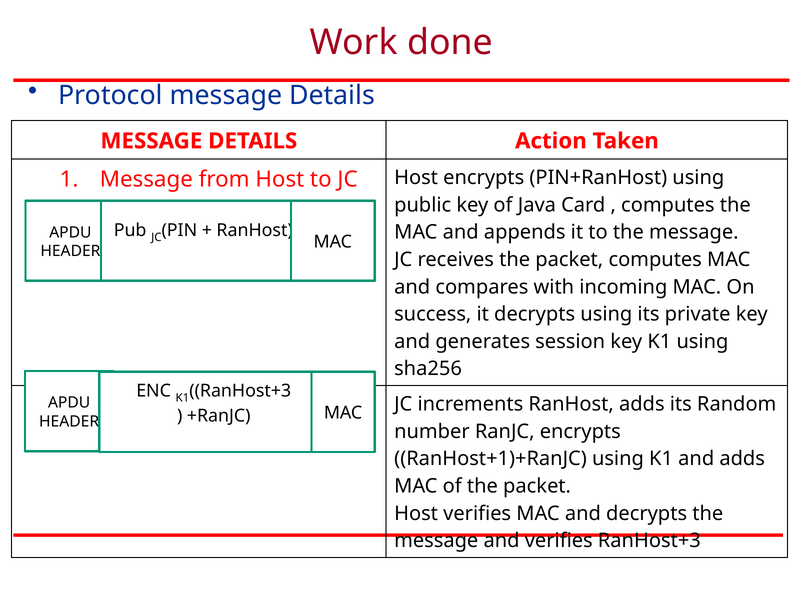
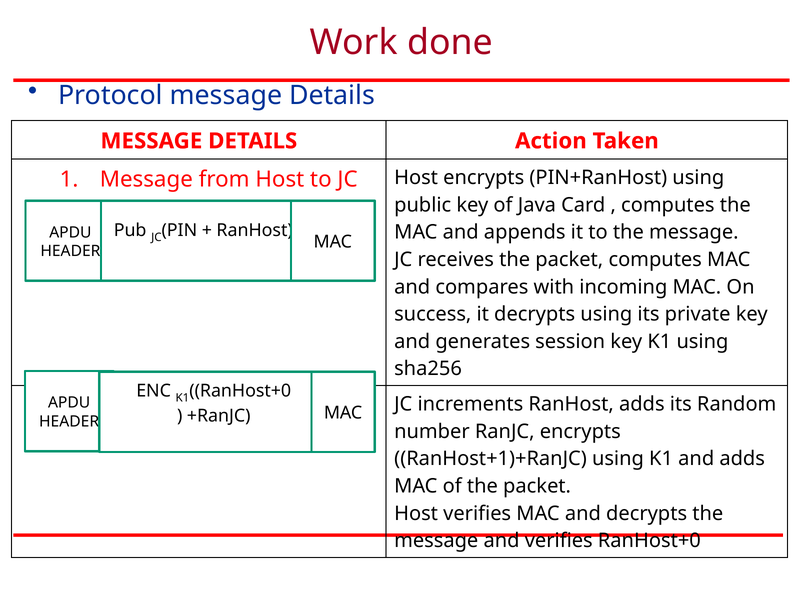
RanHost+3: RanHost+3 -> RanHost+0 (240, 391)
verifies RanHost+3: RanHost+3 -> RanHost+0 (649, 541)
